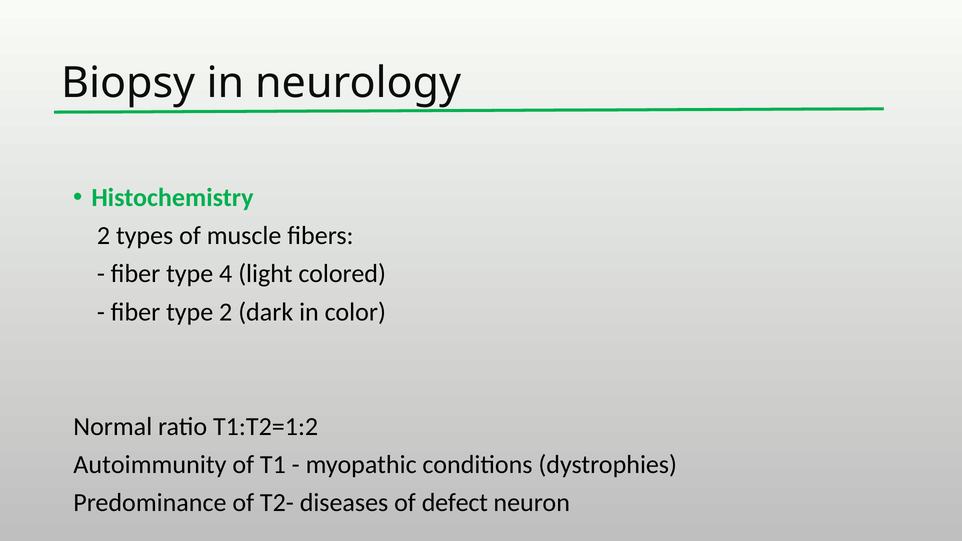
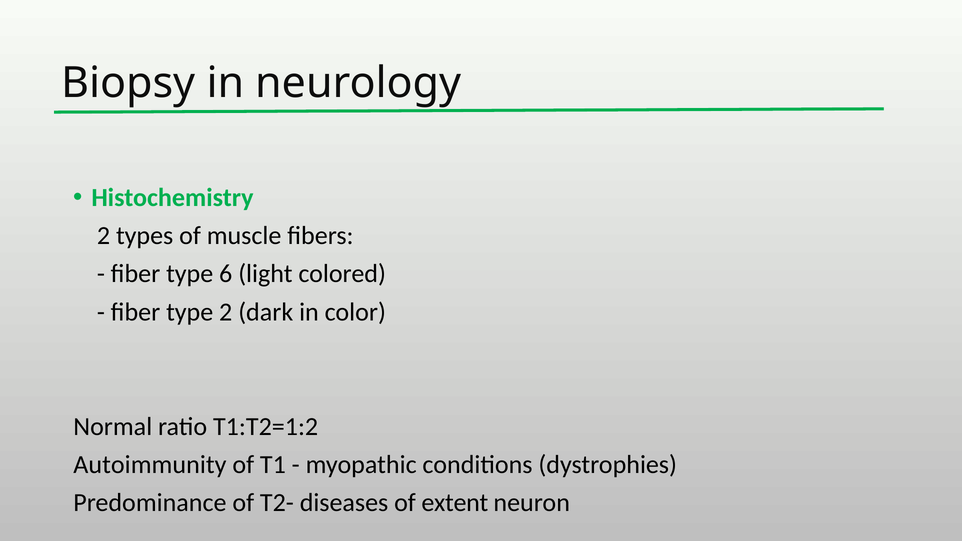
4: 4 -> 6 (226, 274)
defect: defect -> extent (455, 503)
